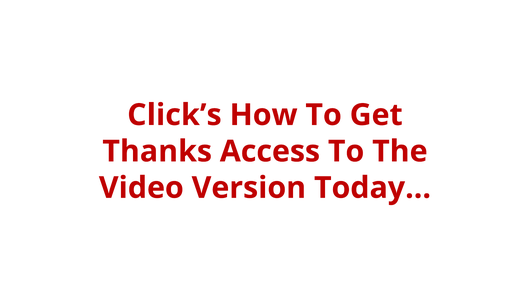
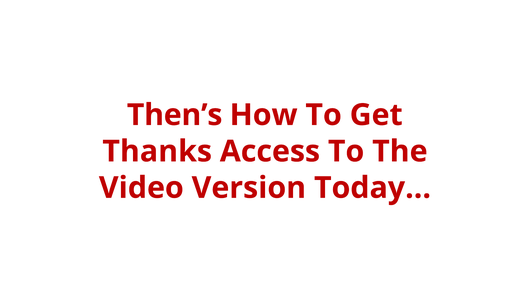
Click’s: Click’s -> Then’s (175, 115)
